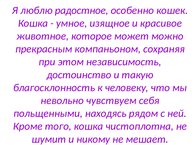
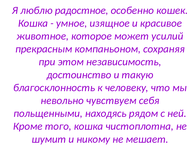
можно: можно -> усилий (167, 36)
